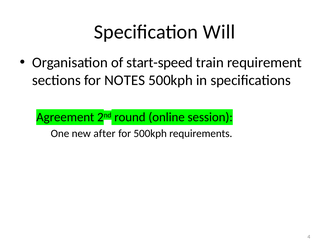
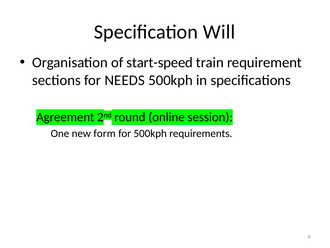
NOTES: NOTES -> NEEDS (125, 80)
after: after -> form (104, 133)
